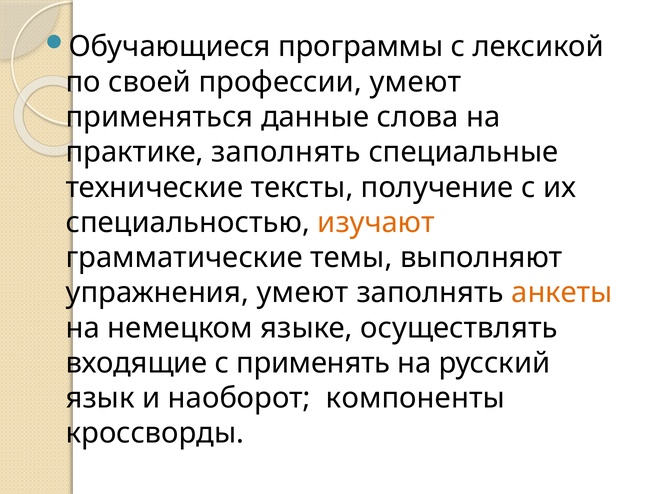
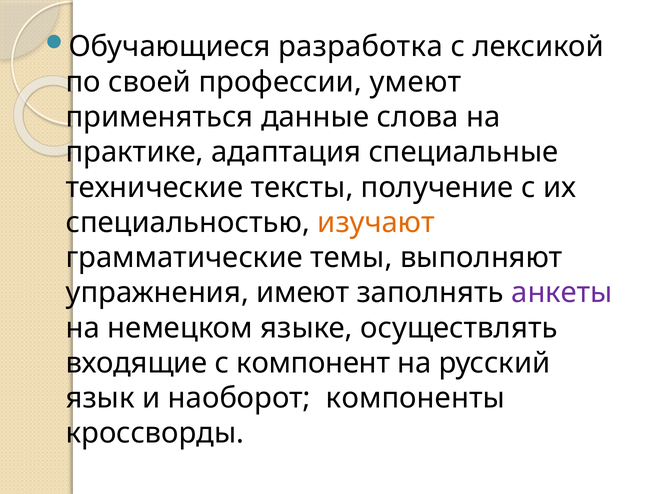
программы: программы -> разработка (361, 47)
практике заполнять: заполнять -> адаптация (286, 152)
упражнения умеют: умеют -> имеют (303, 292)
анкеты colour: orange -> purple (562, 292)
применять: применять -> компонент (313, 363)
